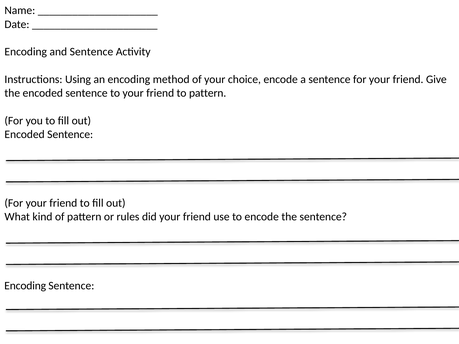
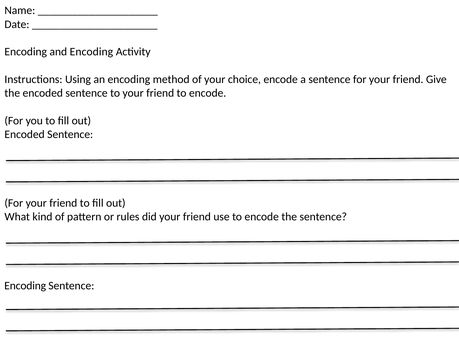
and Sentence: Sentence -> Encoding (91, 52)
friend to pattern: pattern -> encode (208, 93)
